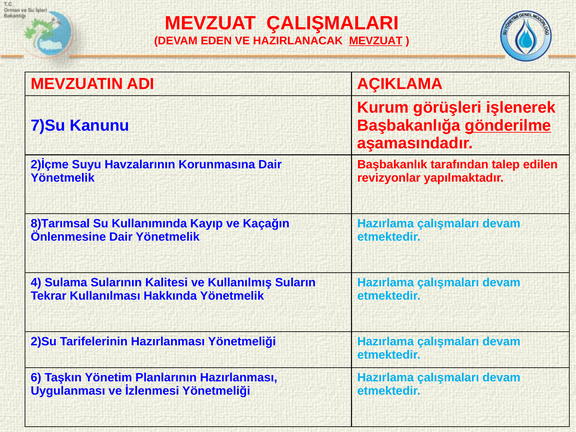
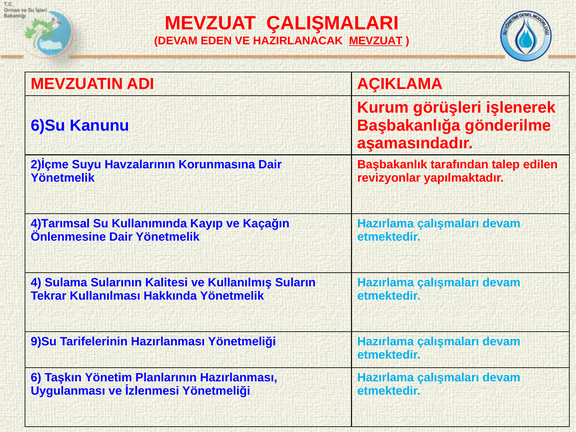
7)Su: 7)Su -> 6)Su (48, 125)
gönderilme underline: present -> none (508, 125)
8)Tarımsal: 8)Tarımsal -> 4)Tarımsal (60, 224)
2)Su: 2)Su -> 9)Su (44, 341)
